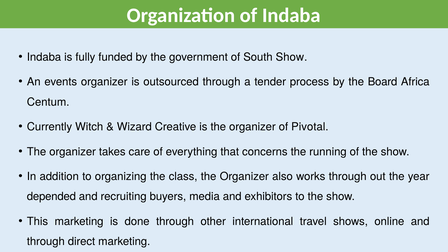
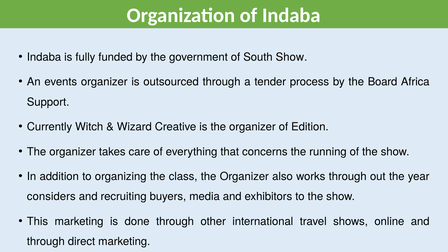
Centum: Centum -> Support (48, 102)
Pivotal: Pivotal -> Edition (310, 127)
depended: depended -> considers (51, 197)
